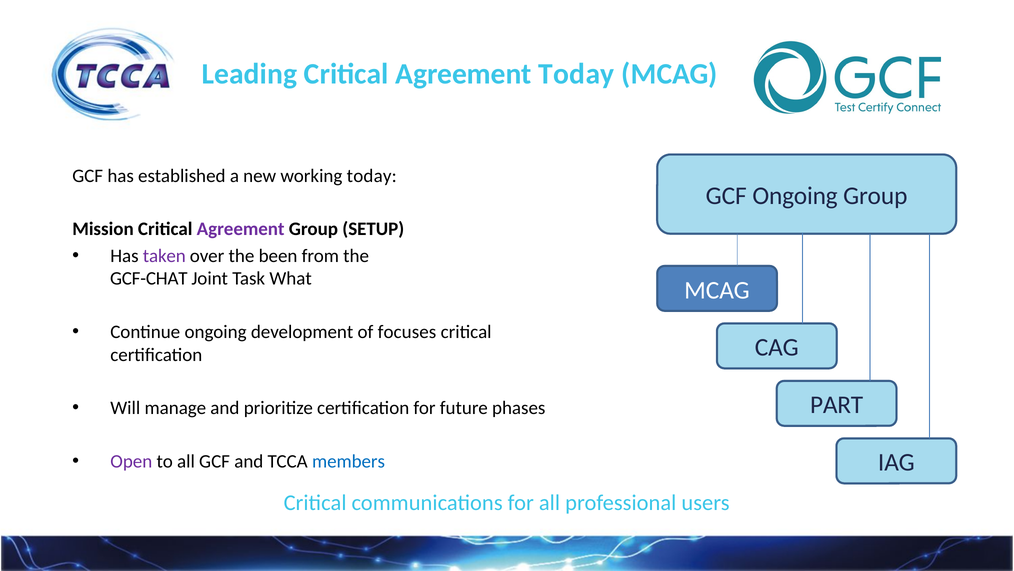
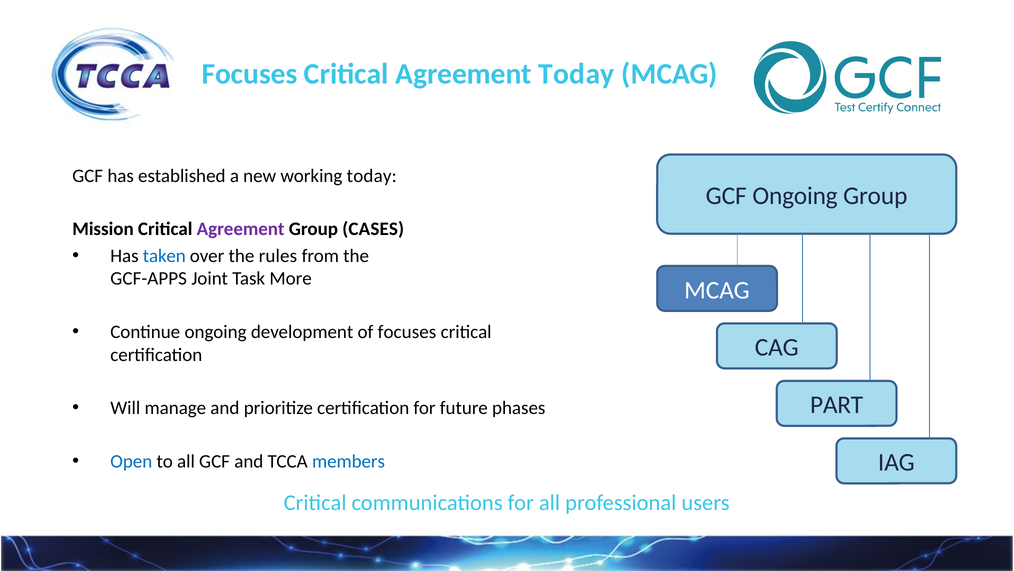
Leading: Leading -> Focuses (250, 74)
SETUP: SETUP -> CASES (373, 229)
taken colour: purple -> blue (164, 255)
been: been -> rules (278, 255)
GCF-CHAT: GCF-CHAT -> GCF-APPS (149, 278)
What: What -> More (291, 278)
Open colour: purple -> blue (131, 461)
